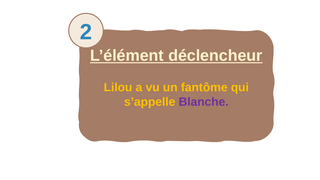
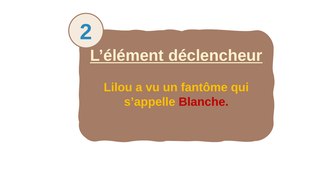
Blanche colour: purple -> red (204, 102)
